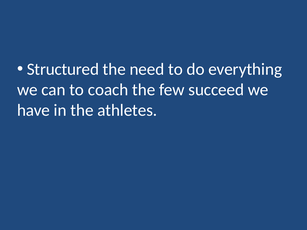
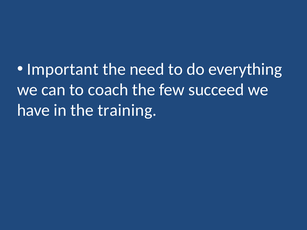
Structured: Structured -> Important (63, 69)
athletes: athletes -> training (127, 110)
